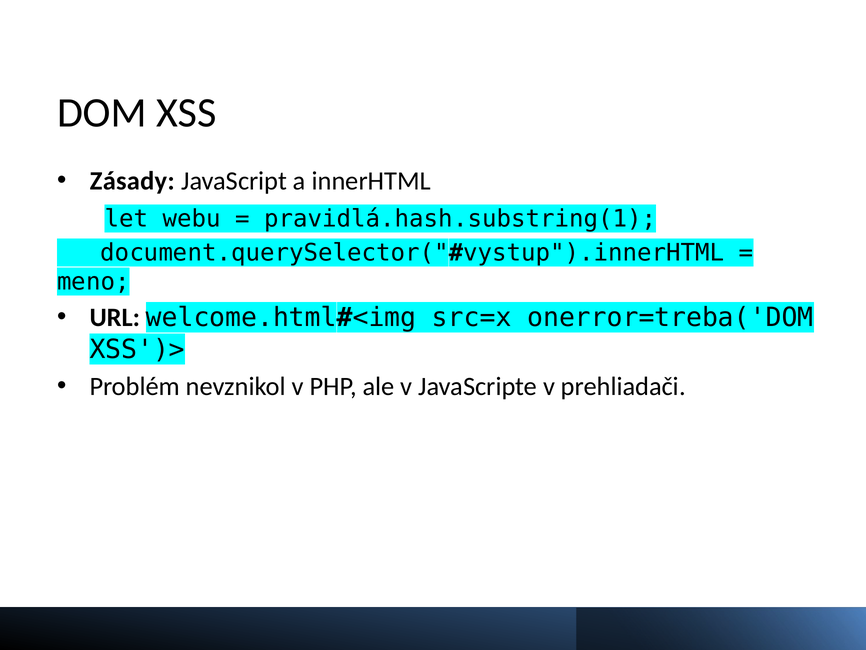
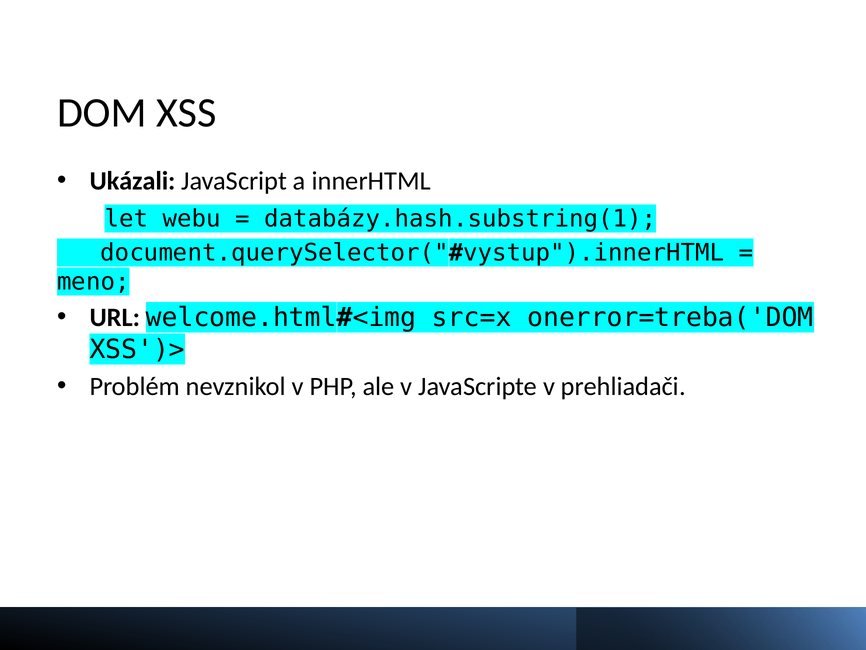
Zásady: Zásady -> Ukázali (132, 181)
pravidlá.hash.substring(1: pravidlá.hash.substring(1 -> databázy.hash.substring(1 (460, 219)
